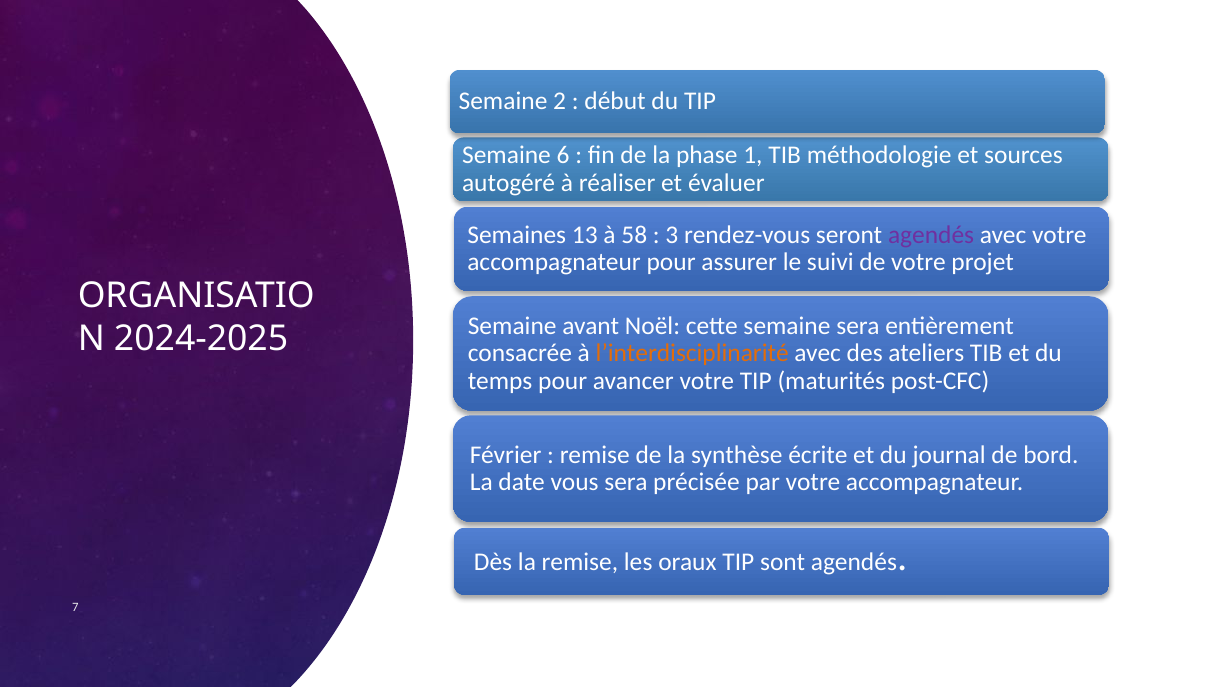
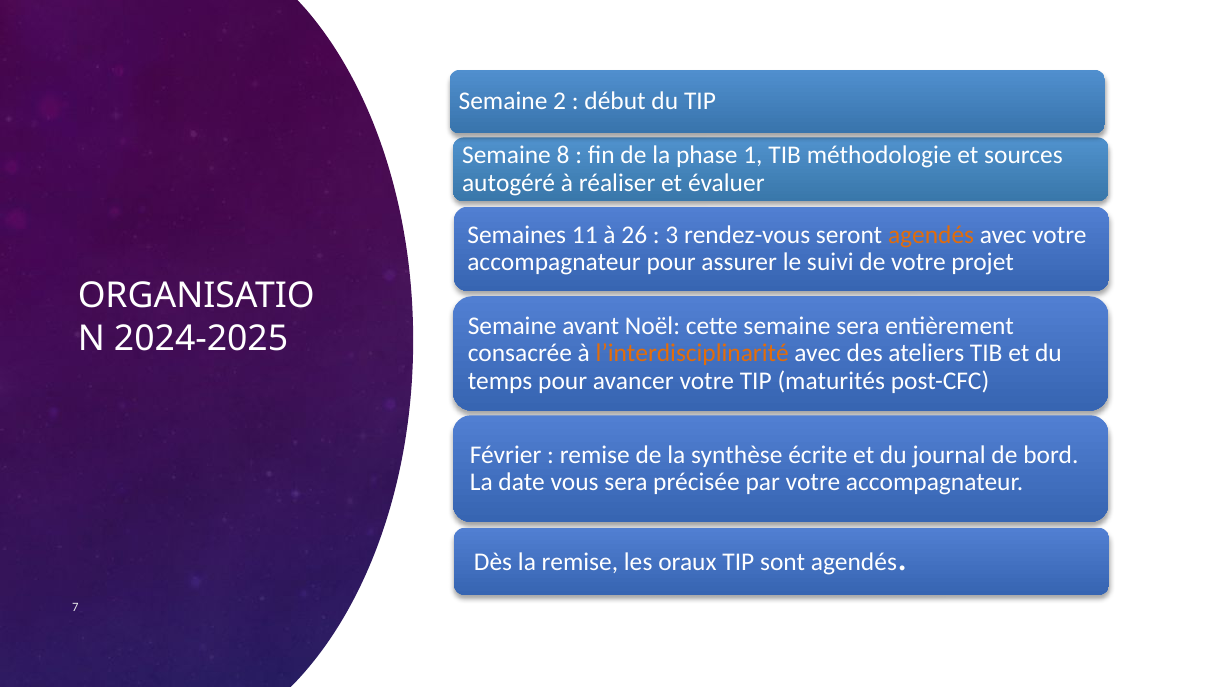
6: 6 -> 8 (563, 155)
13: 13 -> 11 (585, 235)
58: 58 -> 26 (634, 235)
agendés colour: purple -> orange (931, 235)
